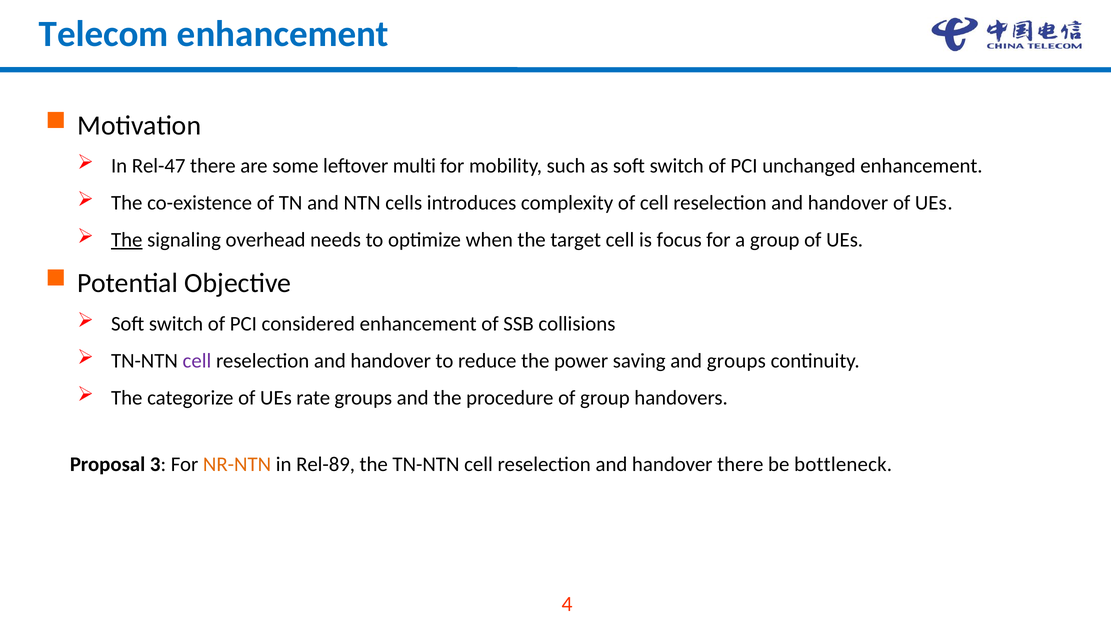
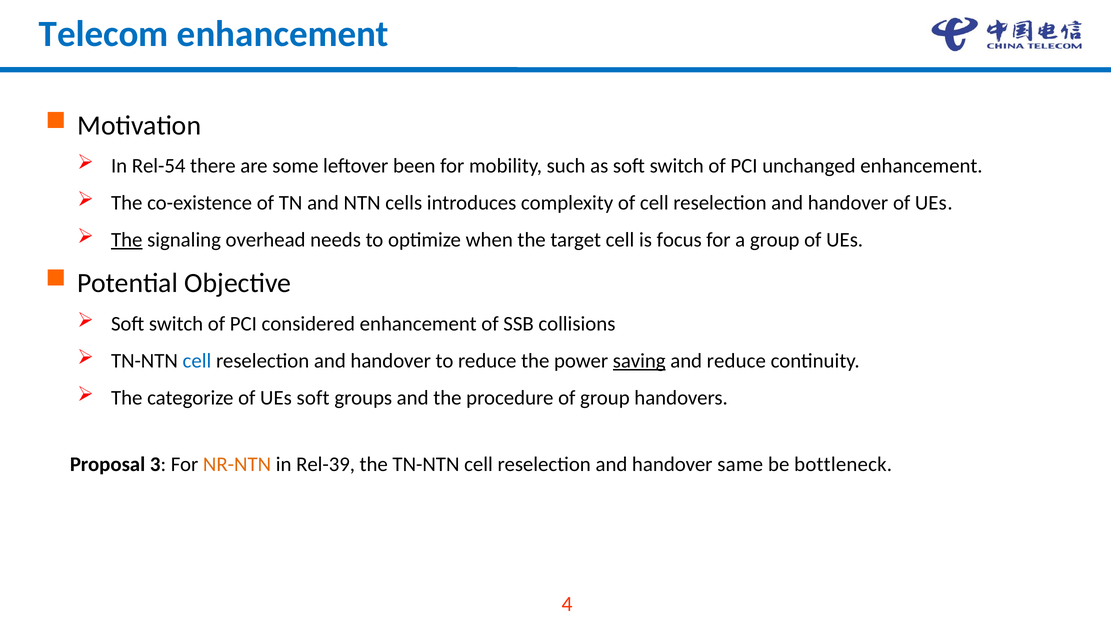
Rel-47: Rel-47 -> Rel-54 (159, 166)
multi: multi -> been (414, 166)
cell colour: purple -> blue (197, 361)
saving underline: none -> present (639, 361)
and groups: groups -> reduce (736, 361)
UEs rate: rate -> soft (313, 398)
Rel-89: Rel-89 -> Rel-39 (326, 464)
handover there: there -> same (740, 464)
